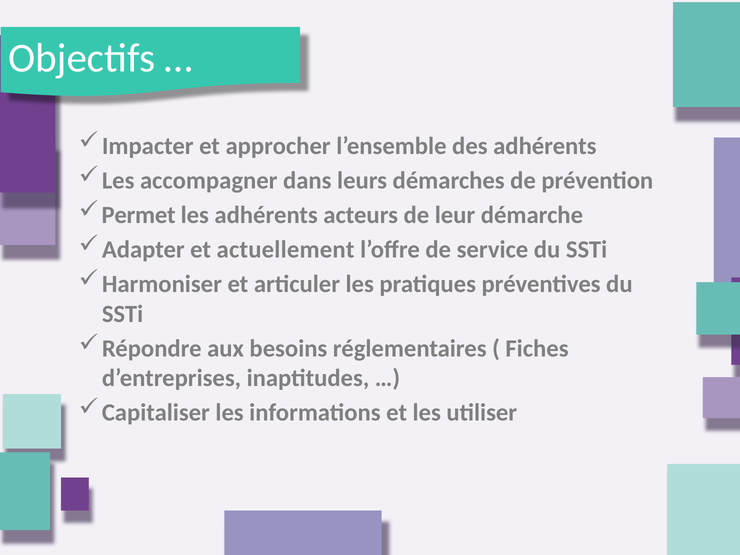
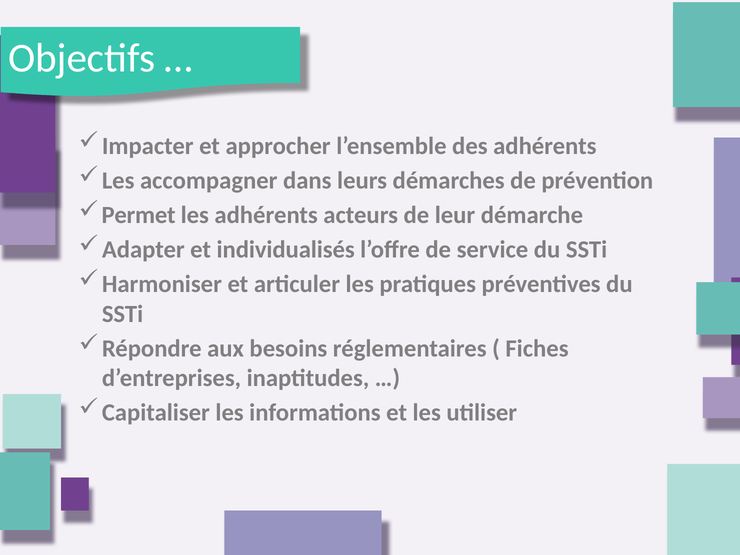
actuellement: actuellement -> individualisés (286, 250)
